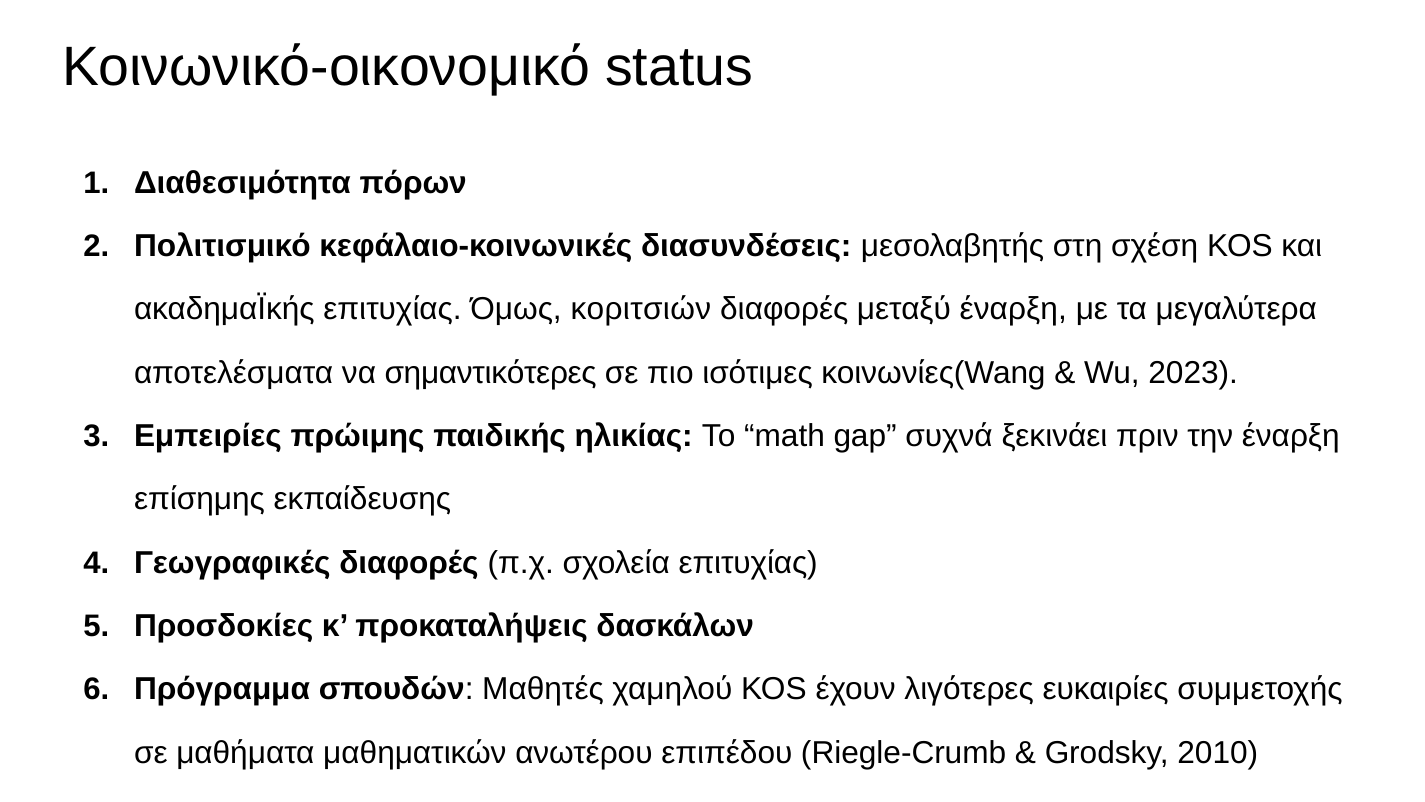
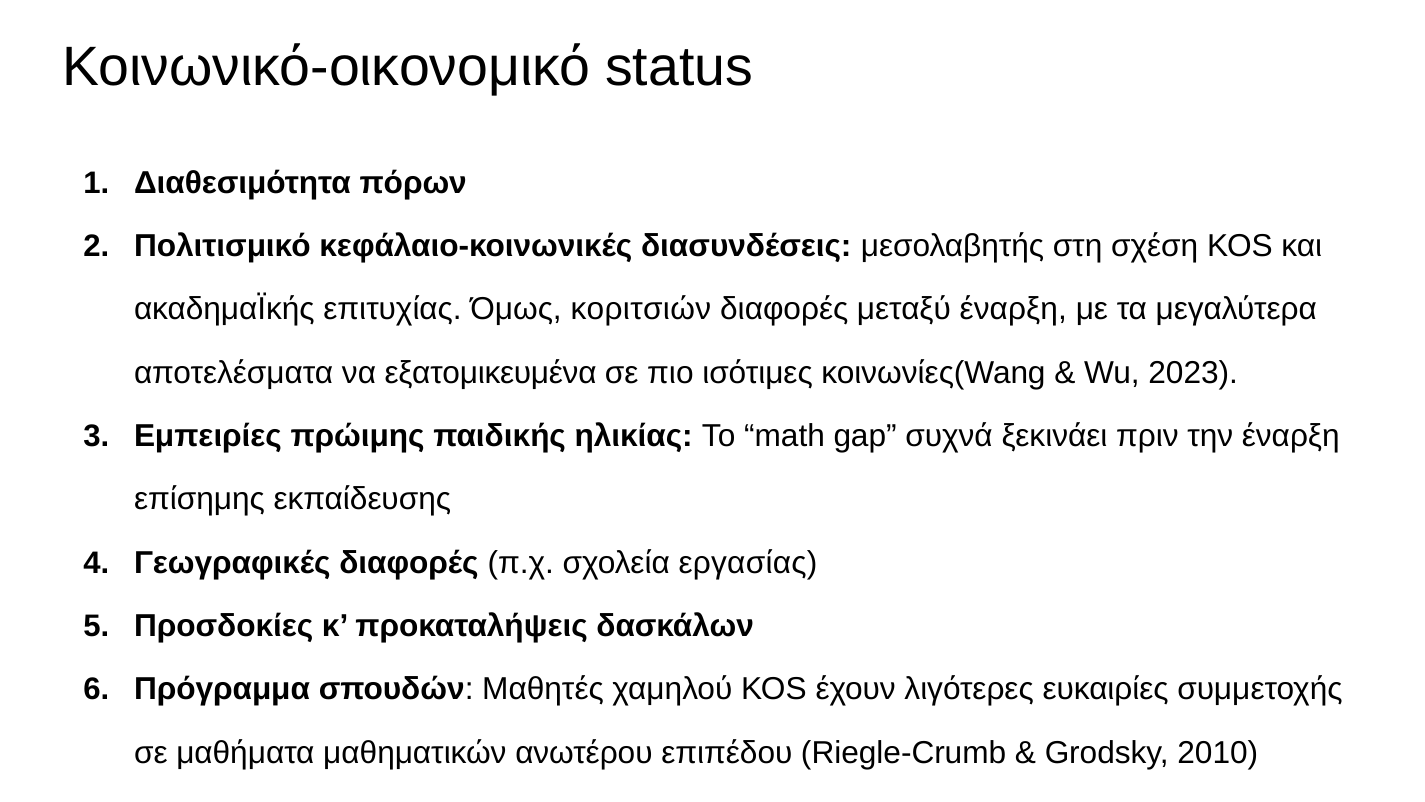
σημαντικότερες: σημαντικότερες -> εξατομικευμένα (491, 373)
σχολεία επιτυχίας: επιτυχίας -> εργασίας (748, 562)
